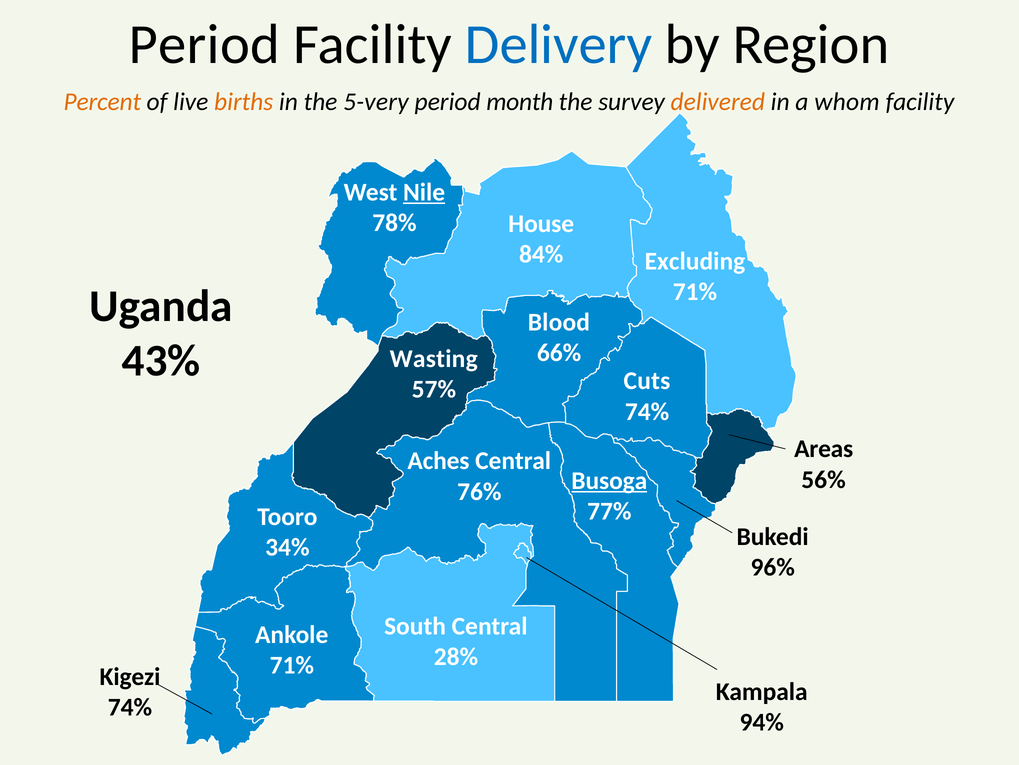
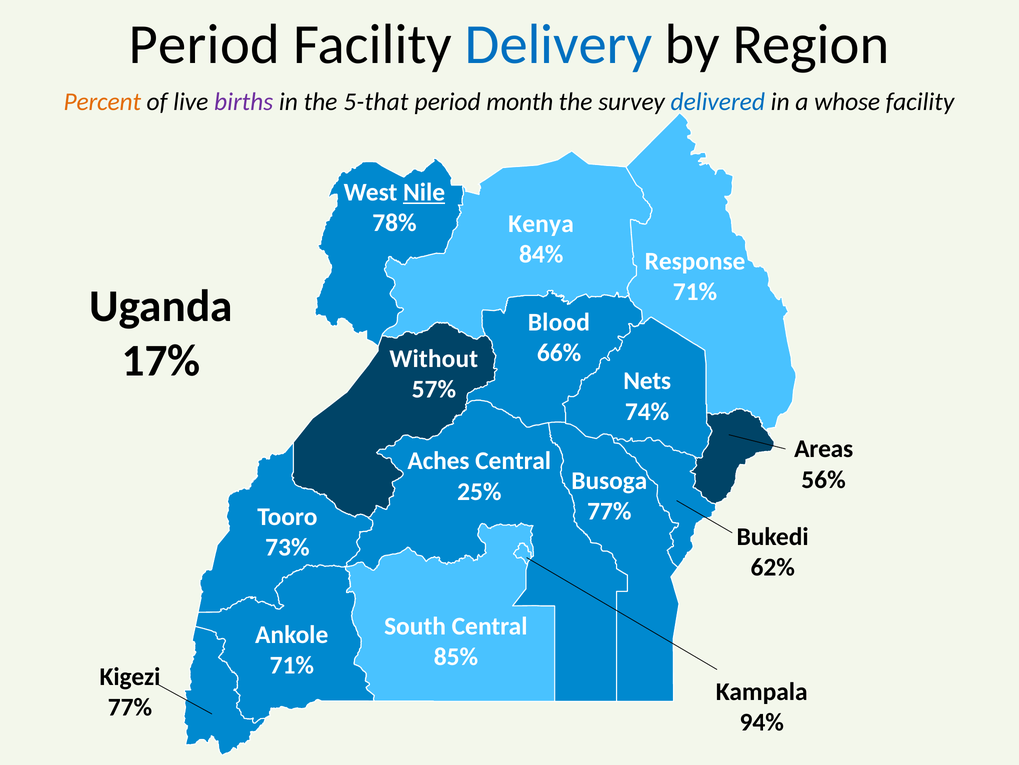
births colour: orange -> purple (244, 102)
5-very: 5-very -> 5-that (376, 102)
delivered colour: orange -> blue (718, 102)
whom: whom -> whose (847, 102)
House: House -> Kenya (541, 224)
Excluding: Excluding -> Response (695, 261)
43%: 43% -> 17% (161, 360)
Wasting: Wasting -> Without (434, 358)
Cuts: Cuts -> Nets (647, 381)
Busoga underline: present -> none (609, 480)
76%: 76% -> 25% (479, 491)
34%: 34% -> 73% (287, 547)
96%: 96% -> 62% (773, 567)
28%: 28% -> 85% (456, 656)
74%: 74% -> 77% (130, 707)
